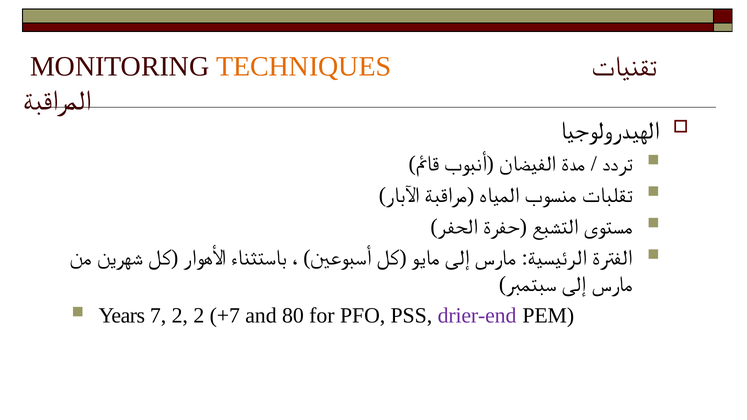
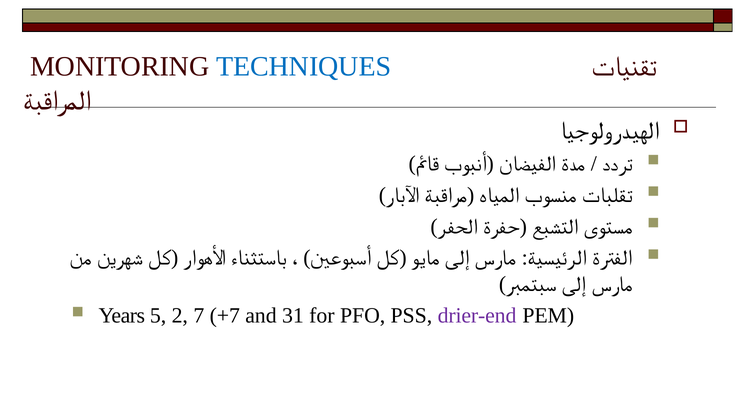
TECHNIQUES colour: orange -> blue (304, 67)
7: 7 -> 5 (158, 315)
2 2: 2 -> 7 (199, 315)
80: 80 -> 31 (293, 315)
